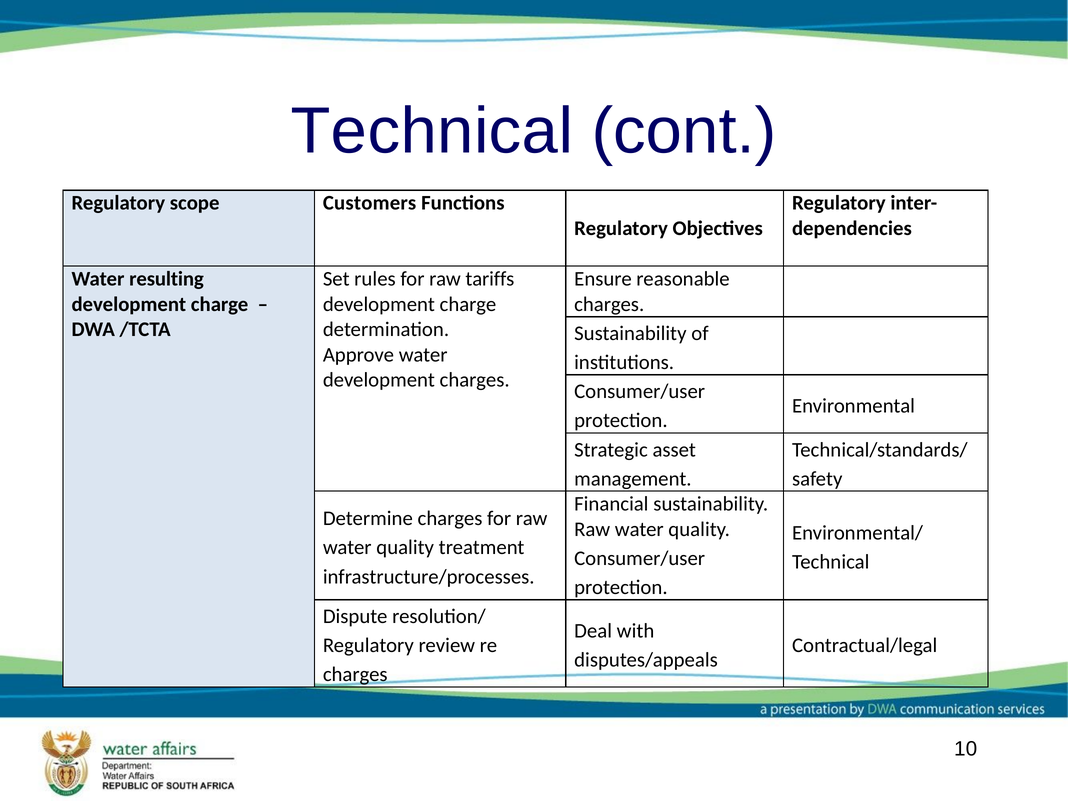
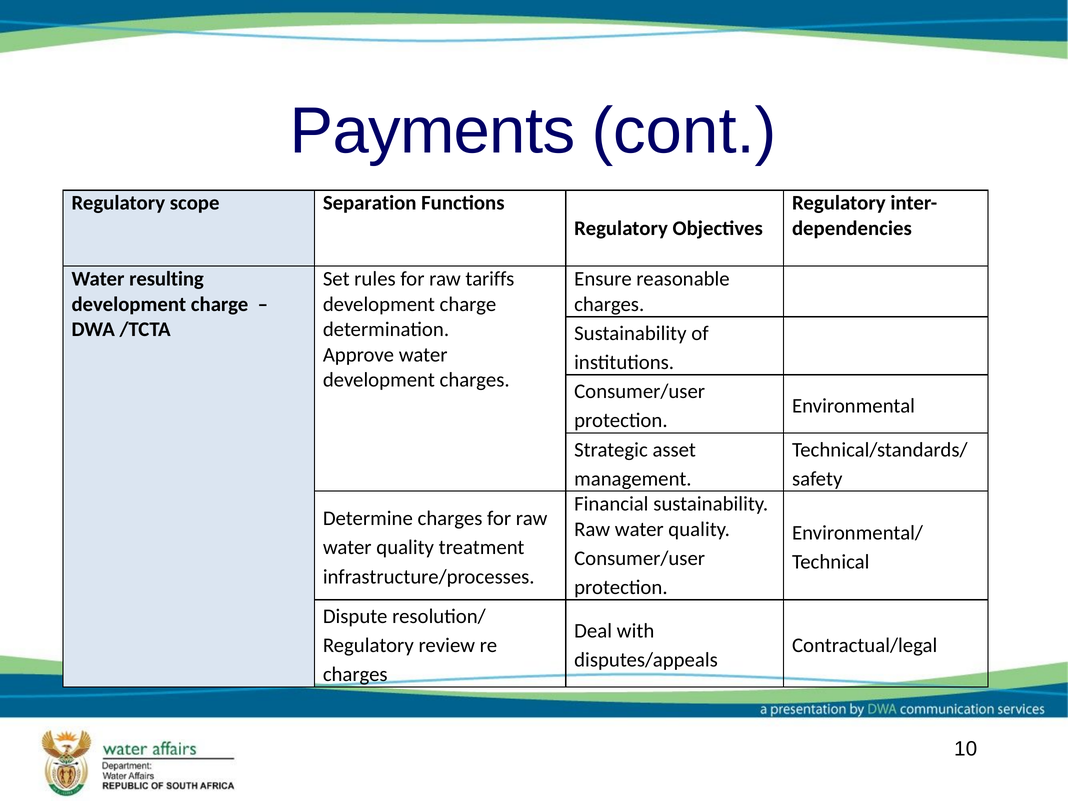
Technical: Technical -> Payments (432, 131)
Customers: Customers -> Separation (370, 203)
